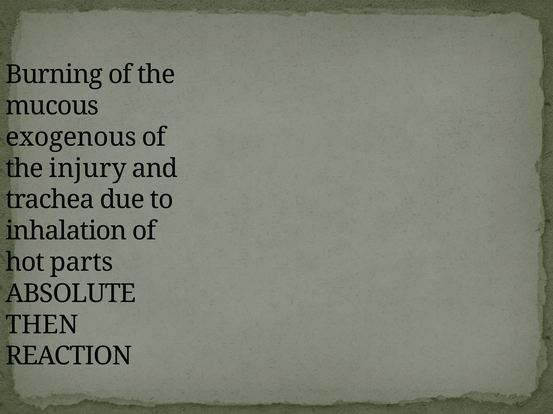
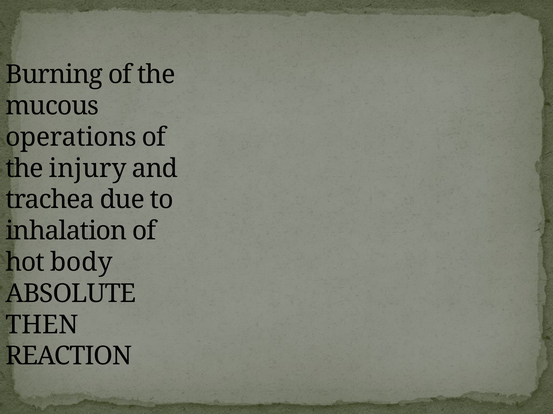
exogenous: exogenous -> operations (71, 137)
parts: parts -> body (81, 263)
